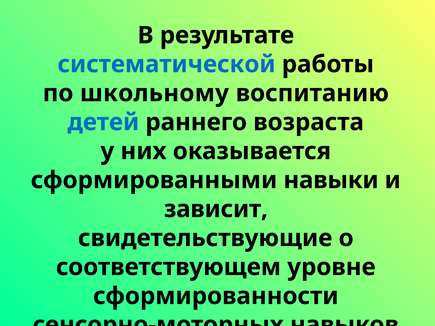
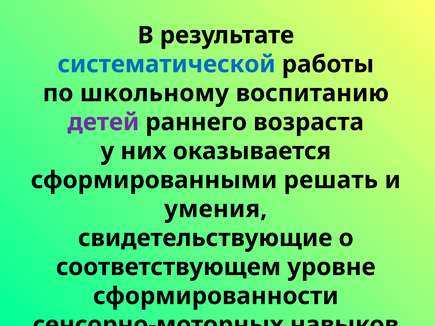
детей colour: blue -> purple (103, 122)
навыки: навыки -> решать (331, 180)
зависит: зависит -> умения (216, 209)
